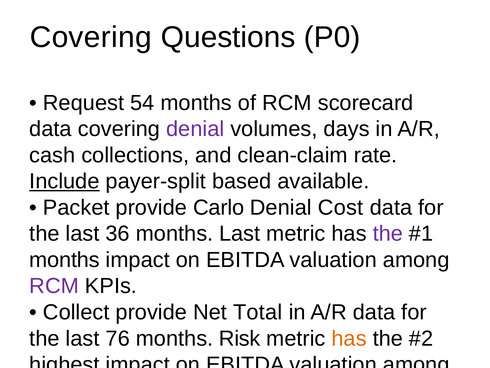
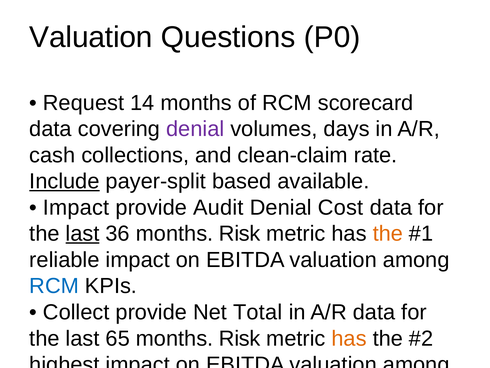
Covering: Covering -> Valuation (91, 37)
54: 54 -> 14 (142, 103)
Packet: Packet -> Impact (76, 207)
Carlo: Carlo -> Audit (218, 207)
last underline: none -> present (83, 233)
36 months Last: Last -> Risk (240, 233)
the colour: purple -> orange (388, 233)
months: months -> reliable (64, 260)
RCM colour: purple -> blue (54, 286)
76: 76 -> 65 (118, 338)
